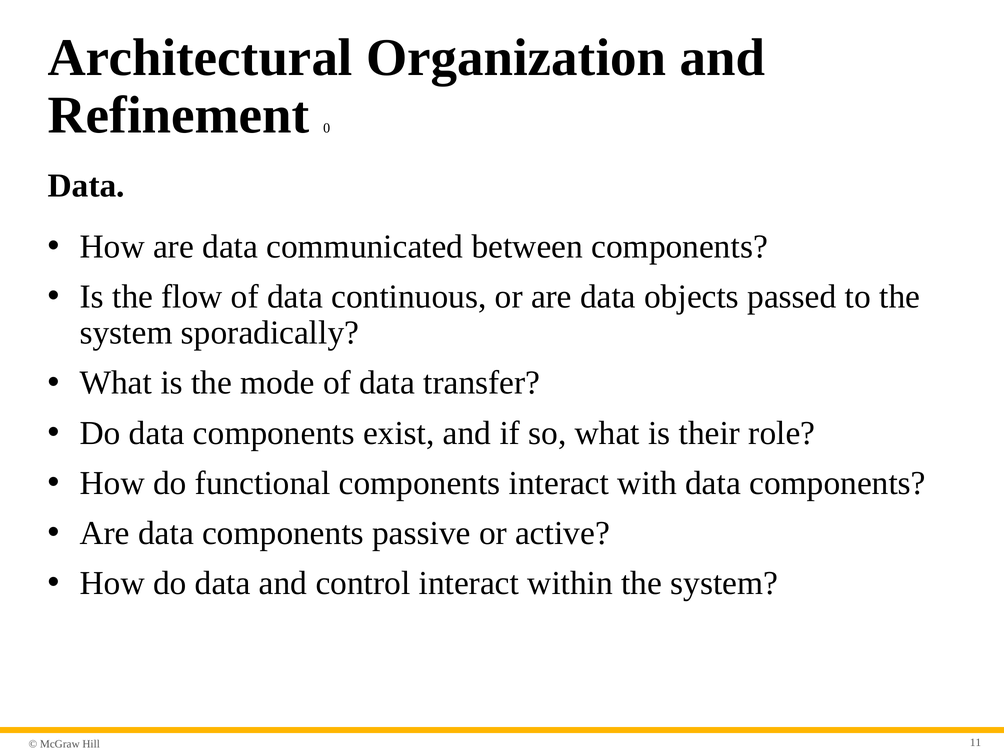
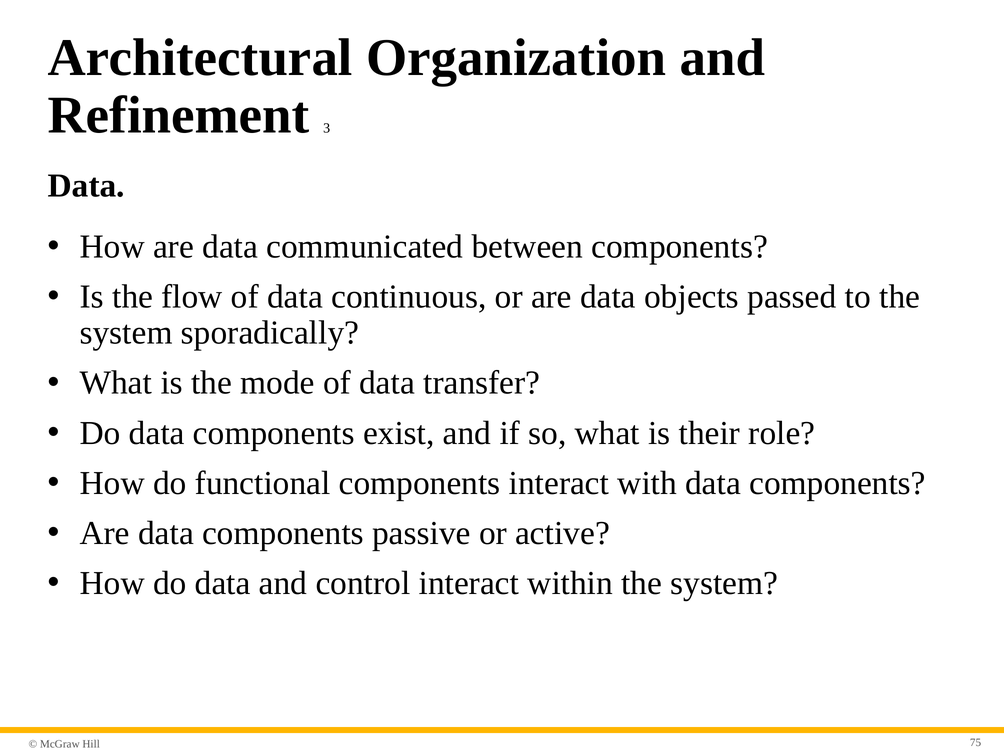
0: 0 -> 3 (327, 128)
11: 11 -> 75 (976, 742)
